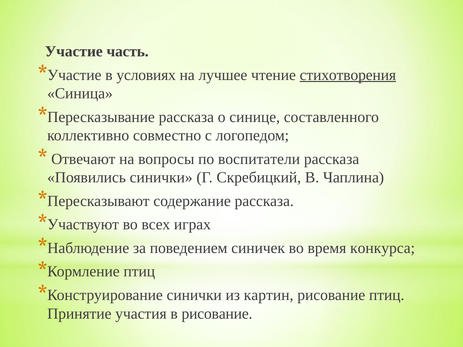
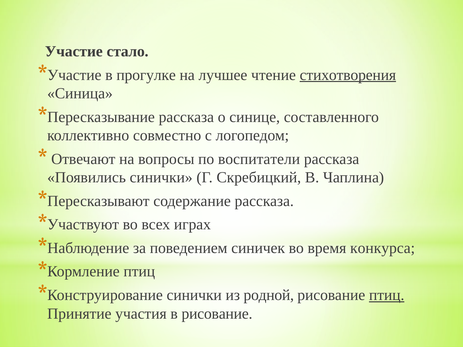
часть: часть -> стало (128, 51)
условиях: условиях -> прогулке (146, 75)
картин: картин -> родной (269, 295)
птиц underline: none -> present (387, 295)
